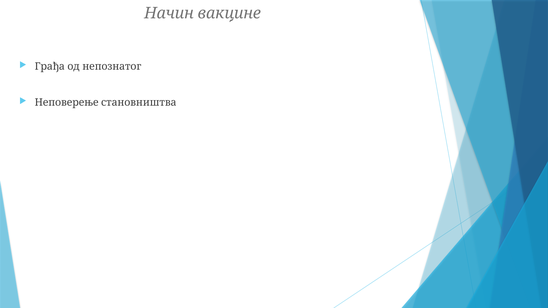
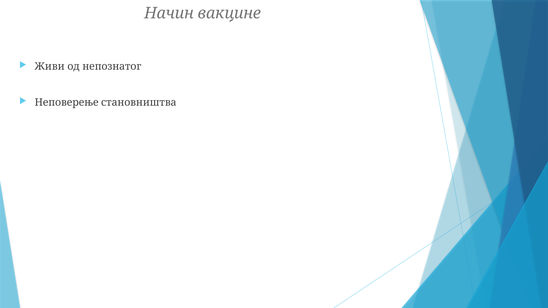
Грађа: Грађа -> Живи (50, 67)
